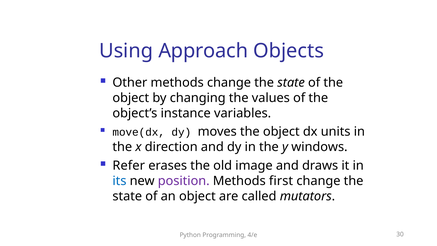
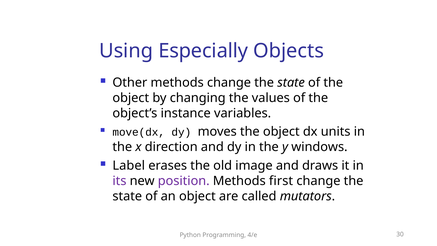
Approach: Approach -> Especially (203, 51)
Refer: Refer -> Label (129, 165)
its colour: blue -> purple (119, 181)
